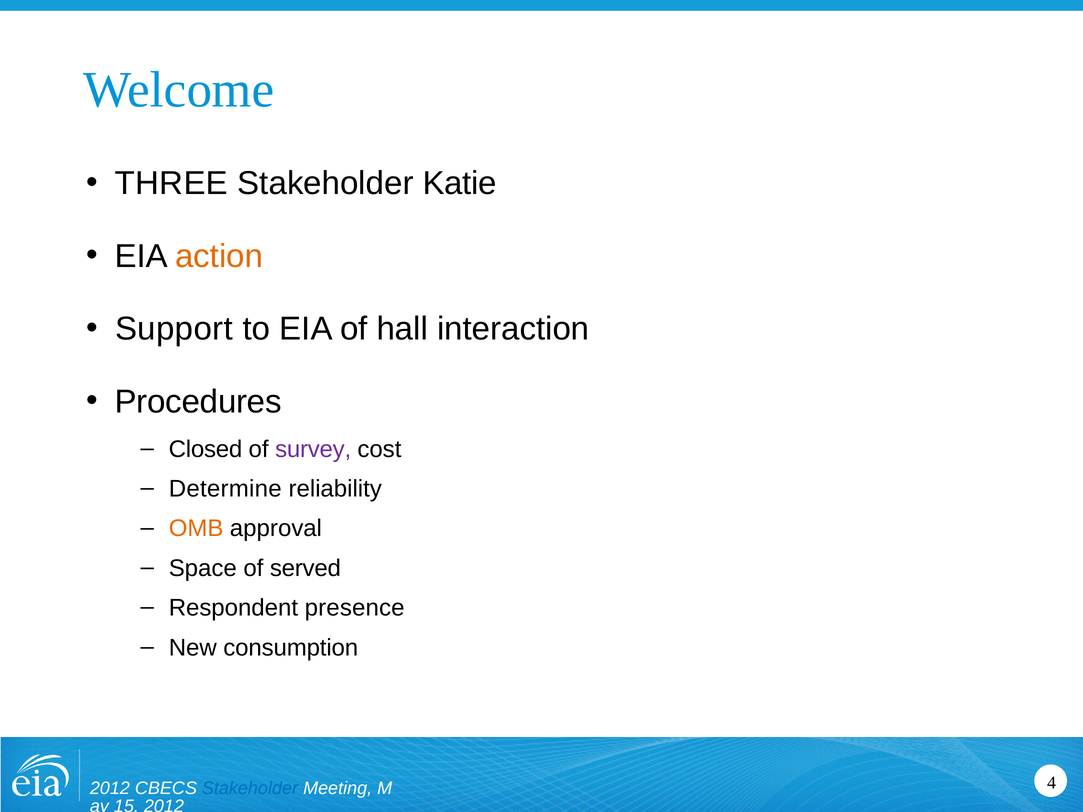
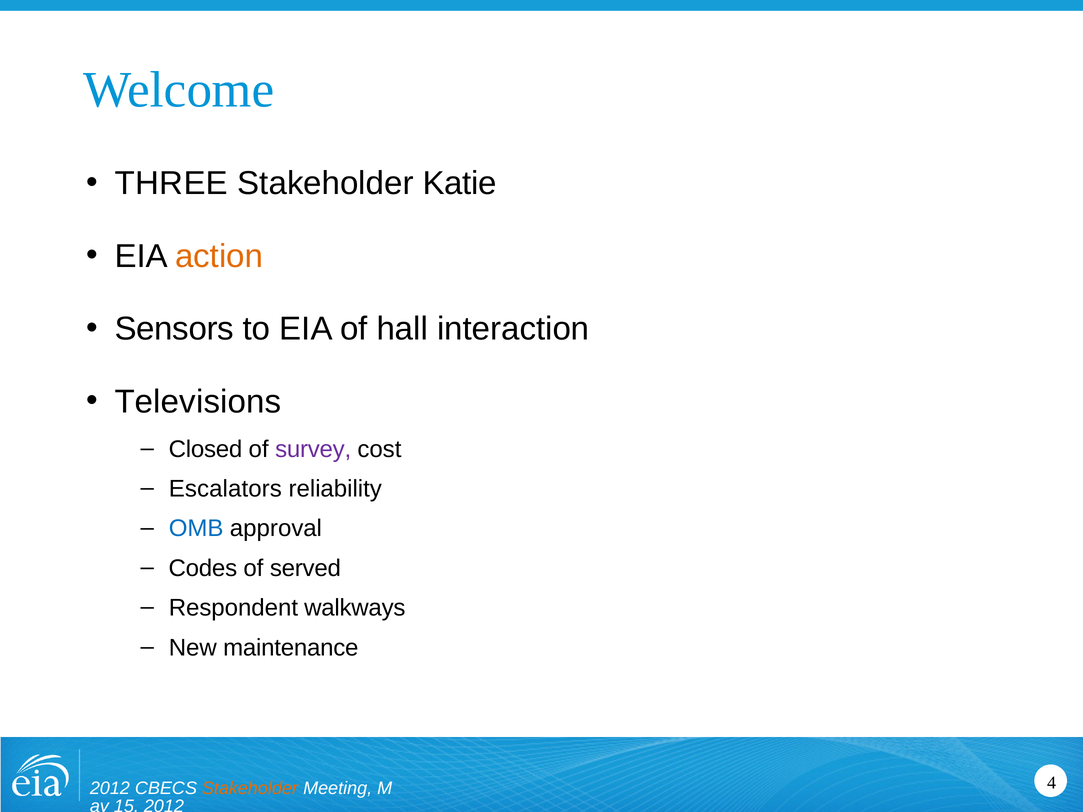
Support: Support -> Sensors (174, 329)
Procedures: Procedures -> Televisions (198, 402)
Determine: Determine -> Escalators (225, 489)
OMB colour: orange -> blue (196, 529)
Space: Space -> Codes (203, 568)
presence: presence -> walkways (355, 608)
consumption: consumption -> maintenance (291, 648)
Stakeholder colour: blue -> orange (250, 789)
